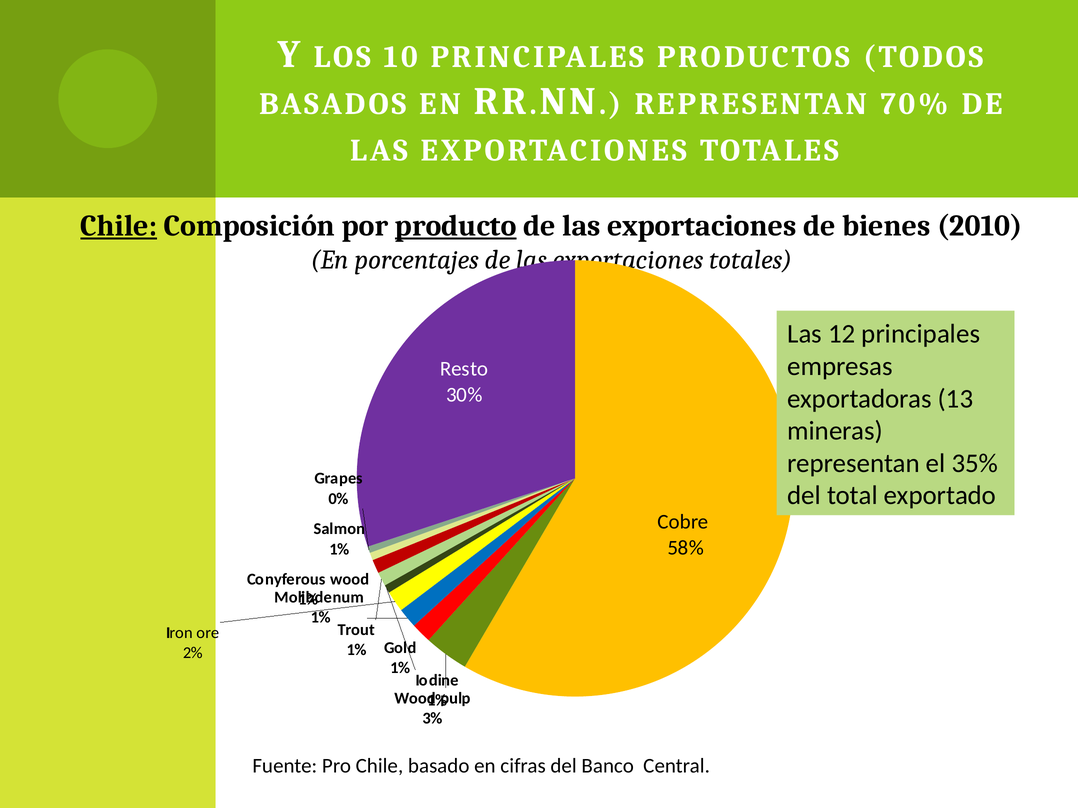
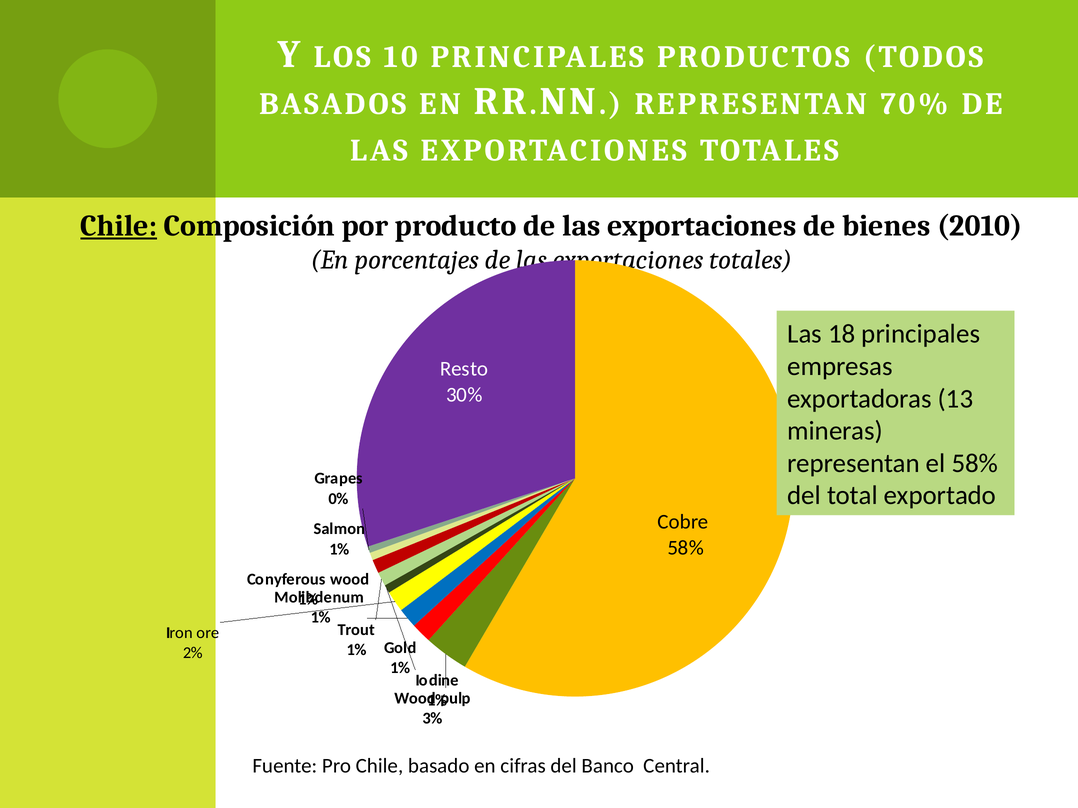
producto underline: present -> none (456, 226)
12: 12 -> 18 (842, 334)
el 35%: 35% -> 58% (975, 464)
